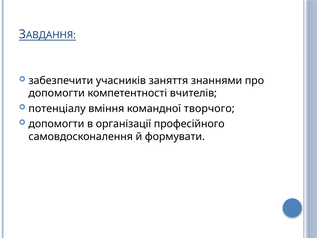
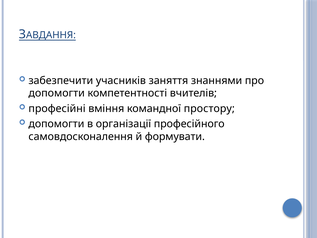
потенціалу: потенціалу -> професійні (57, 108)
творчого: творчого -> простору (209, 108)
